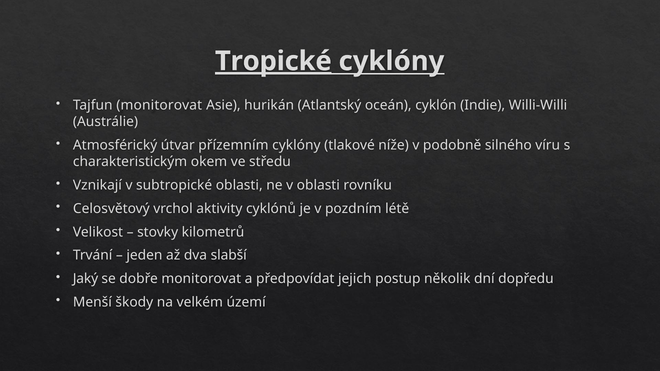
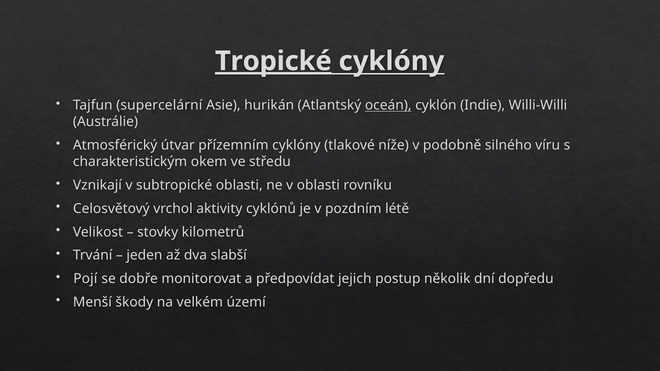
Tajfun monitorovat: monitorovat -> supercelární (159, 105)
oceán underline: none -> present (388, 105)
Jaký: Jaký -> Pojí (85, 279)
